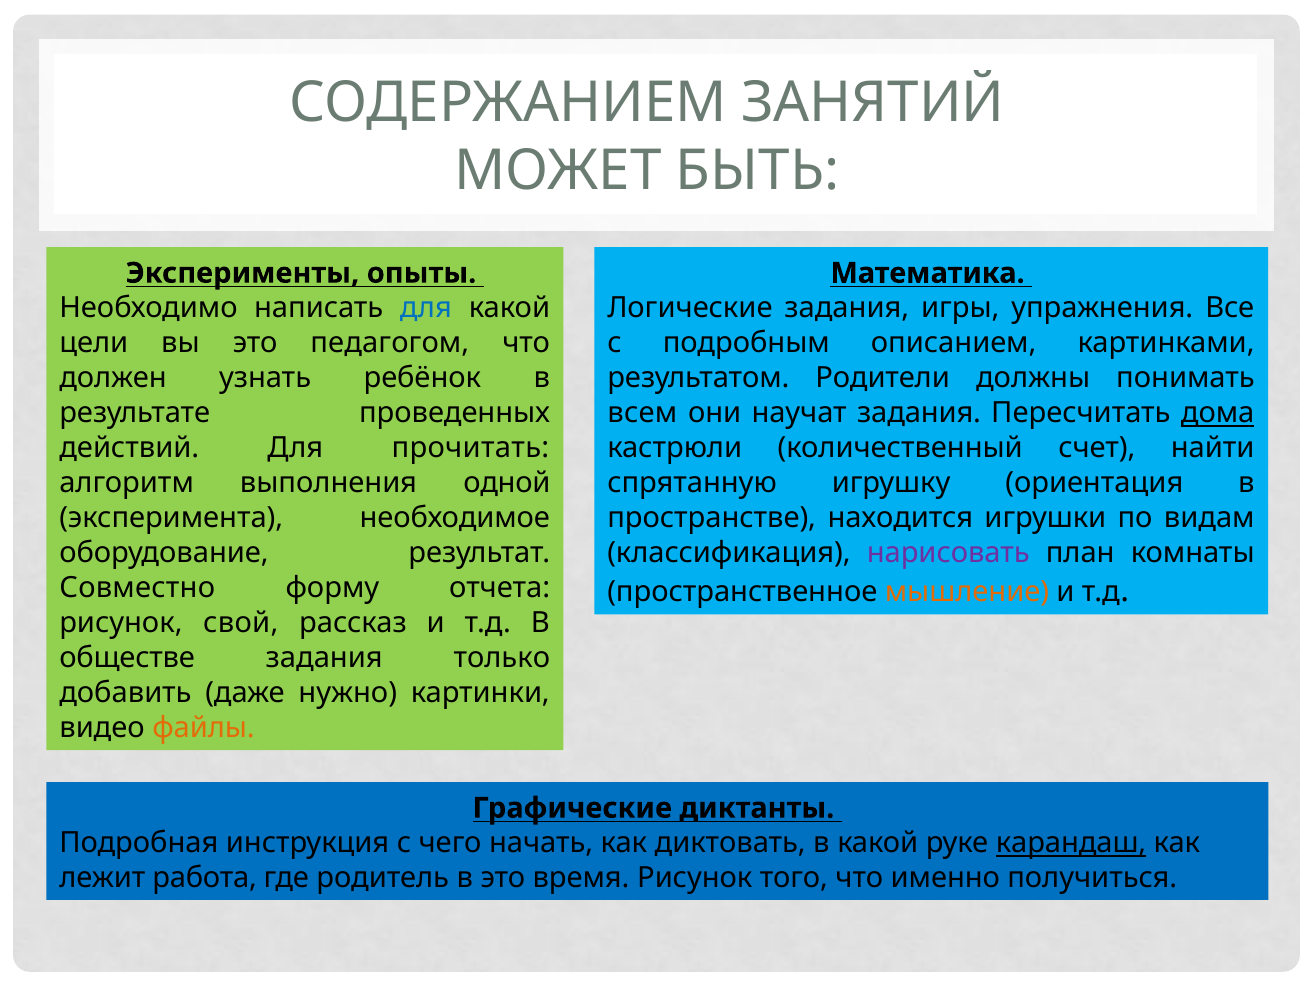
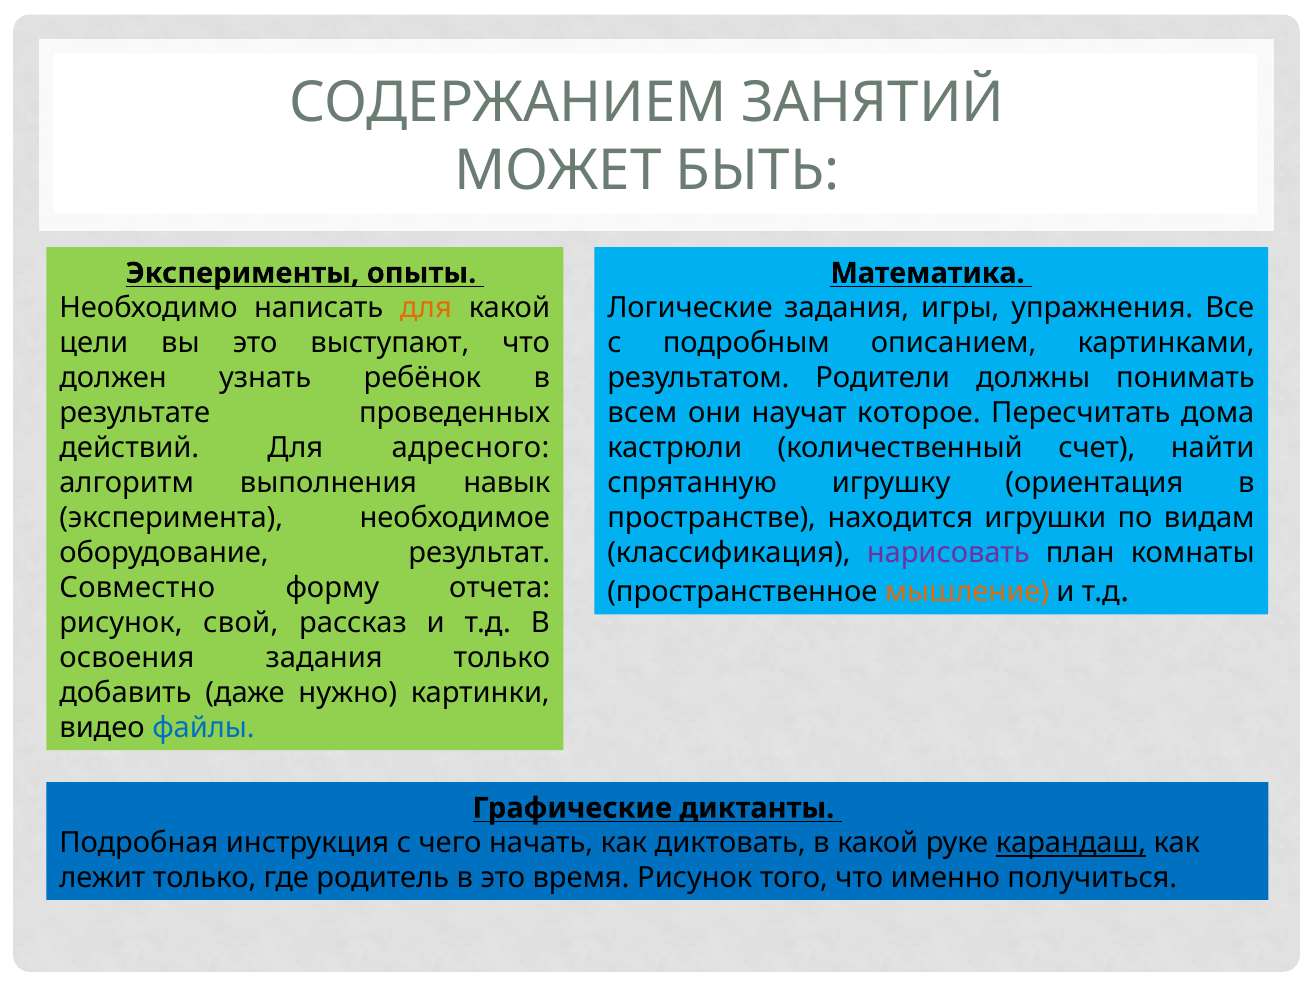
для colour: blue -> orange (426, 308)
педагогом: педагогом -> выступают (390, 343)
научат задания: задания -> которое (919, 413)
дома underline: present -> none (1218, 413)
прочитать: прочитать -> адресного (470, 448)
одной: одной -> навык (507, 483)
обществе: обществе -> освоения (127, 658)
файлы colour: orange -> blue (204, 728)
лежит работа: работа -> только (205, 878)
